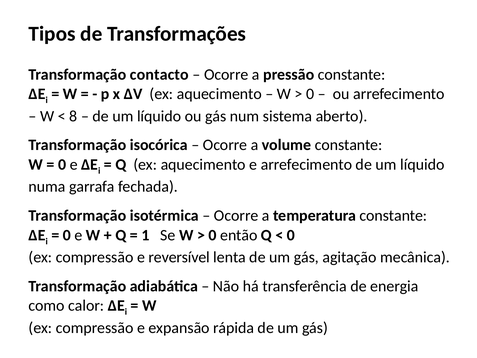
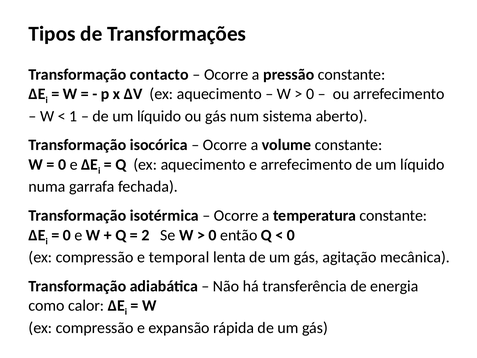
8: 8 -> 1 (73, 116)
1: 1 -> 2 (145, 235)
reversível: reversível -> temporal (179, 257)
